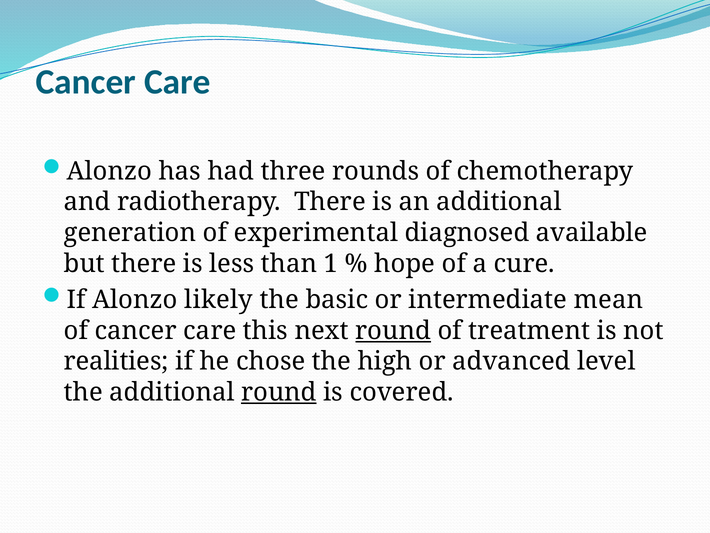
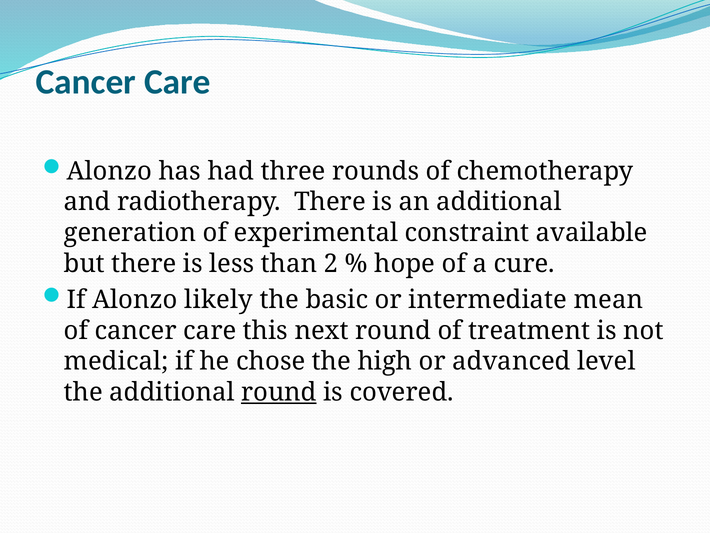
diagnosed: diagnosed -> constraint (467, 233)
1: 1 -> 2 (331, 263)
round underline: present -> none (393, 330)
realities: realities -> medical (116, 361)
